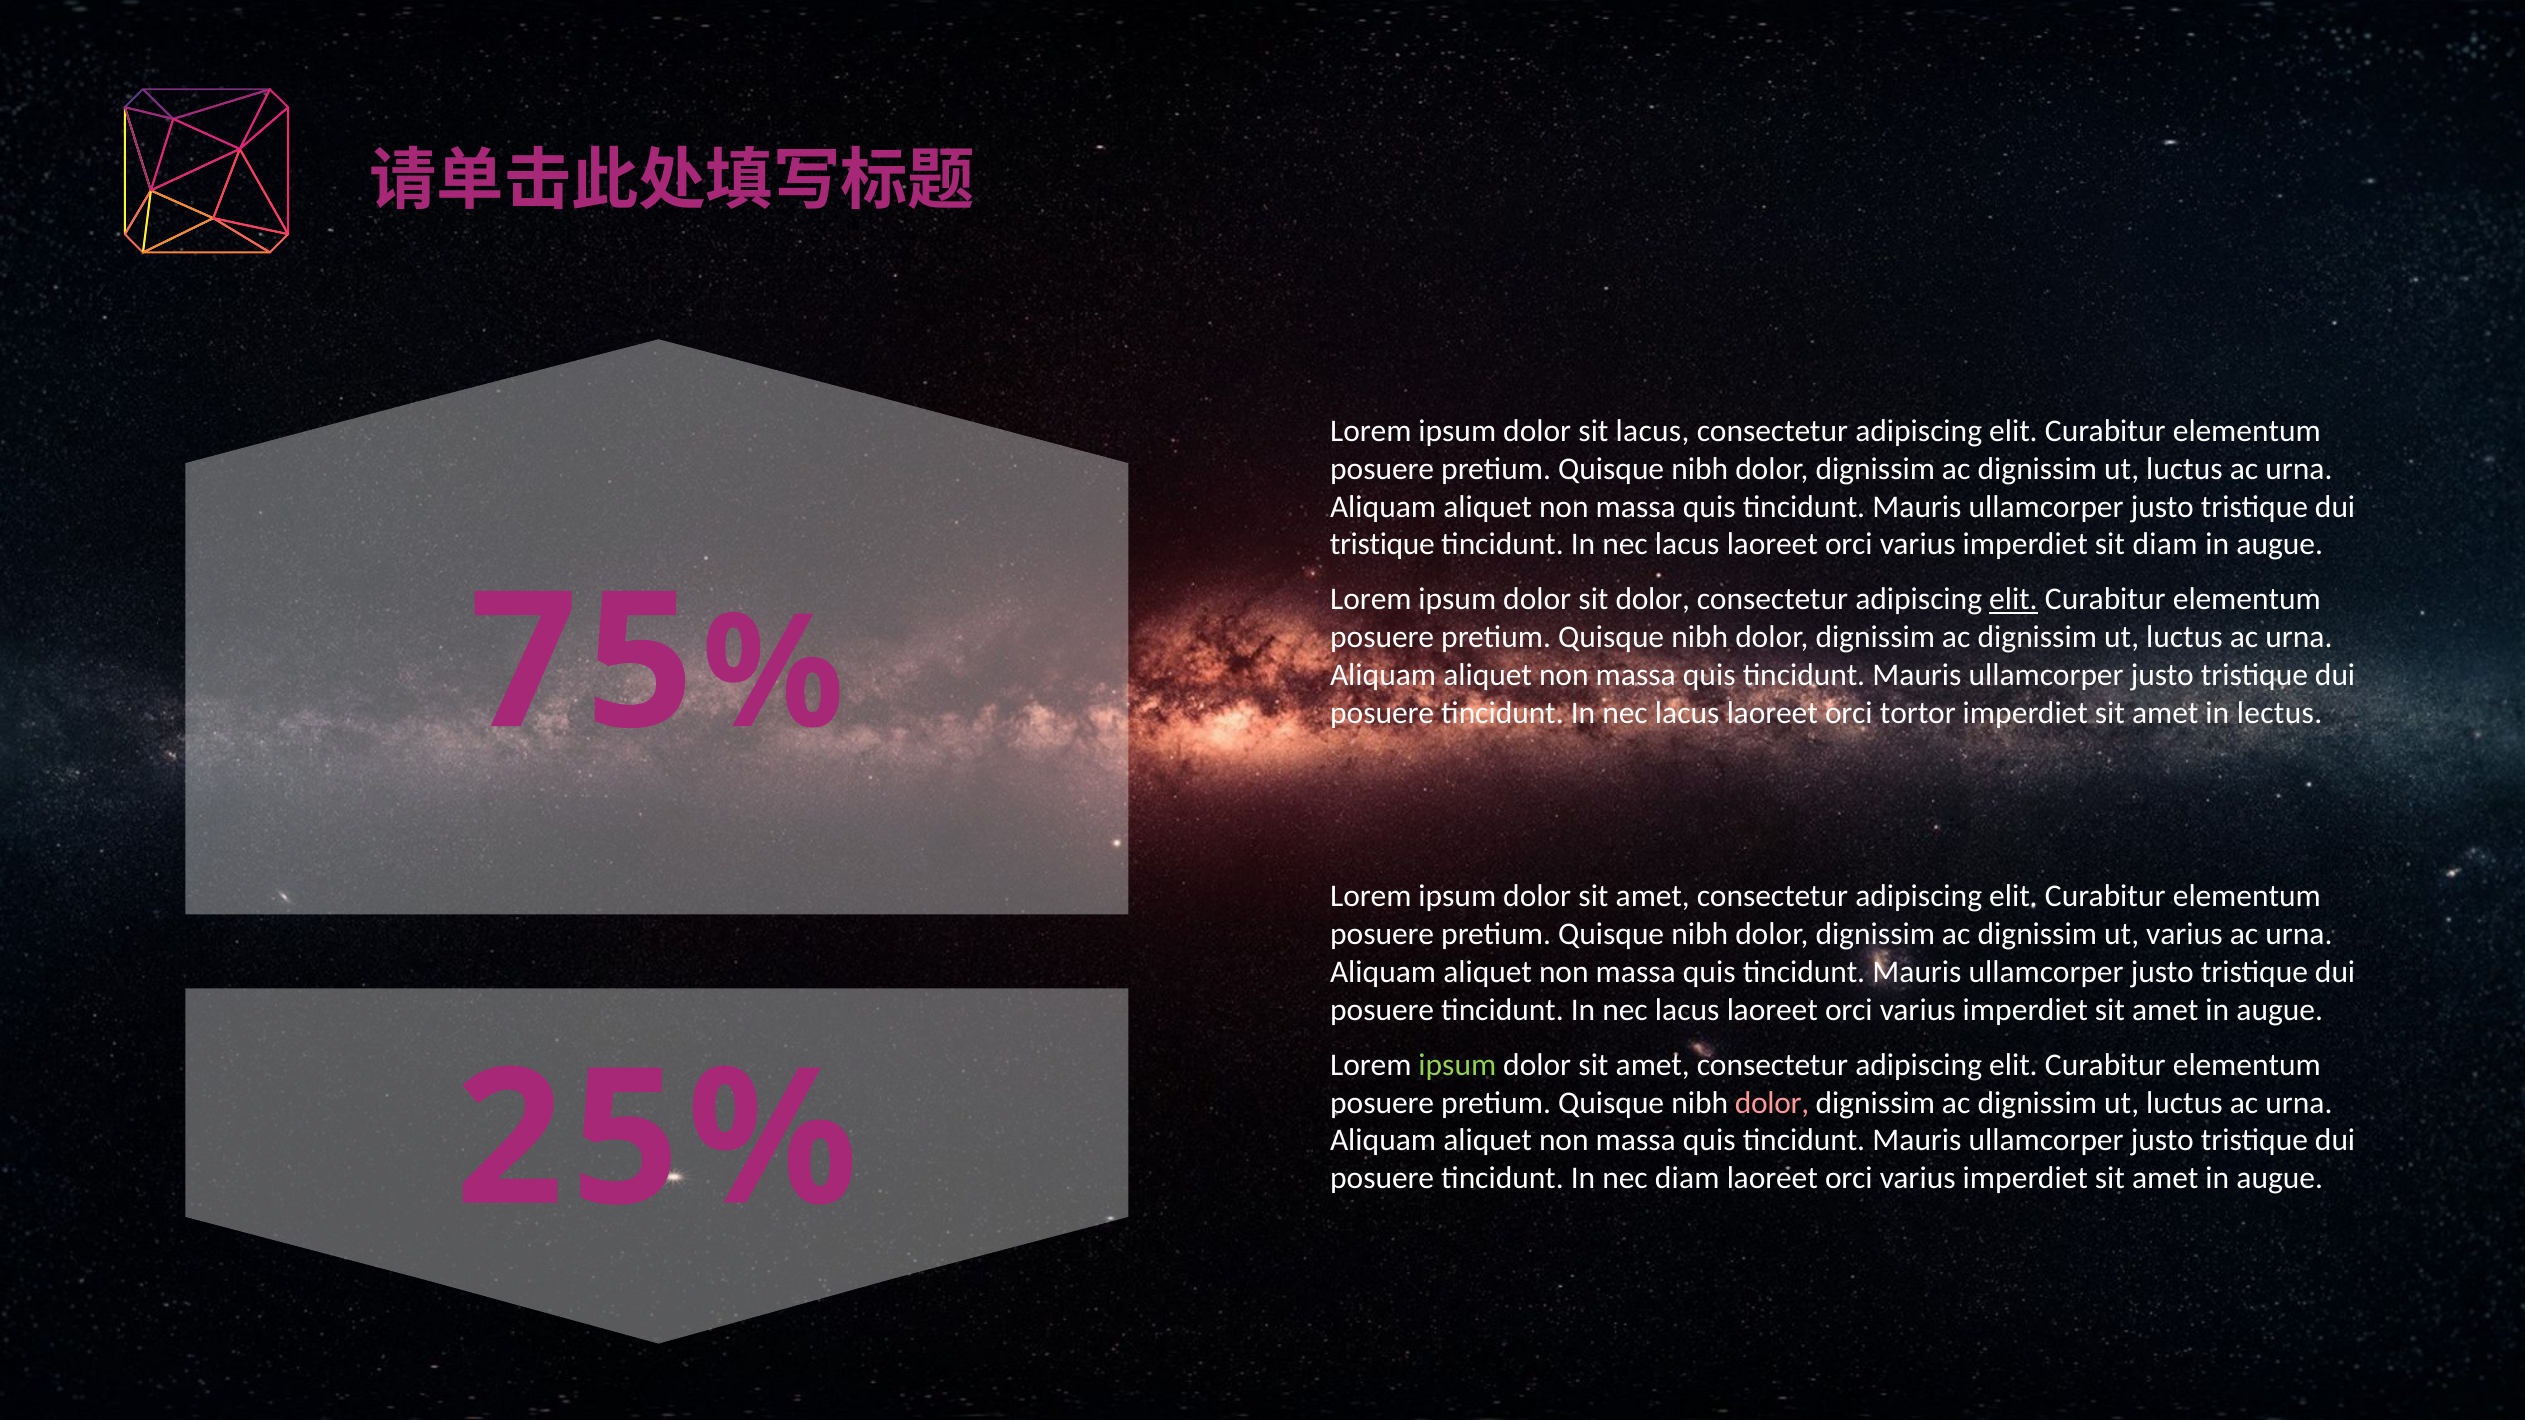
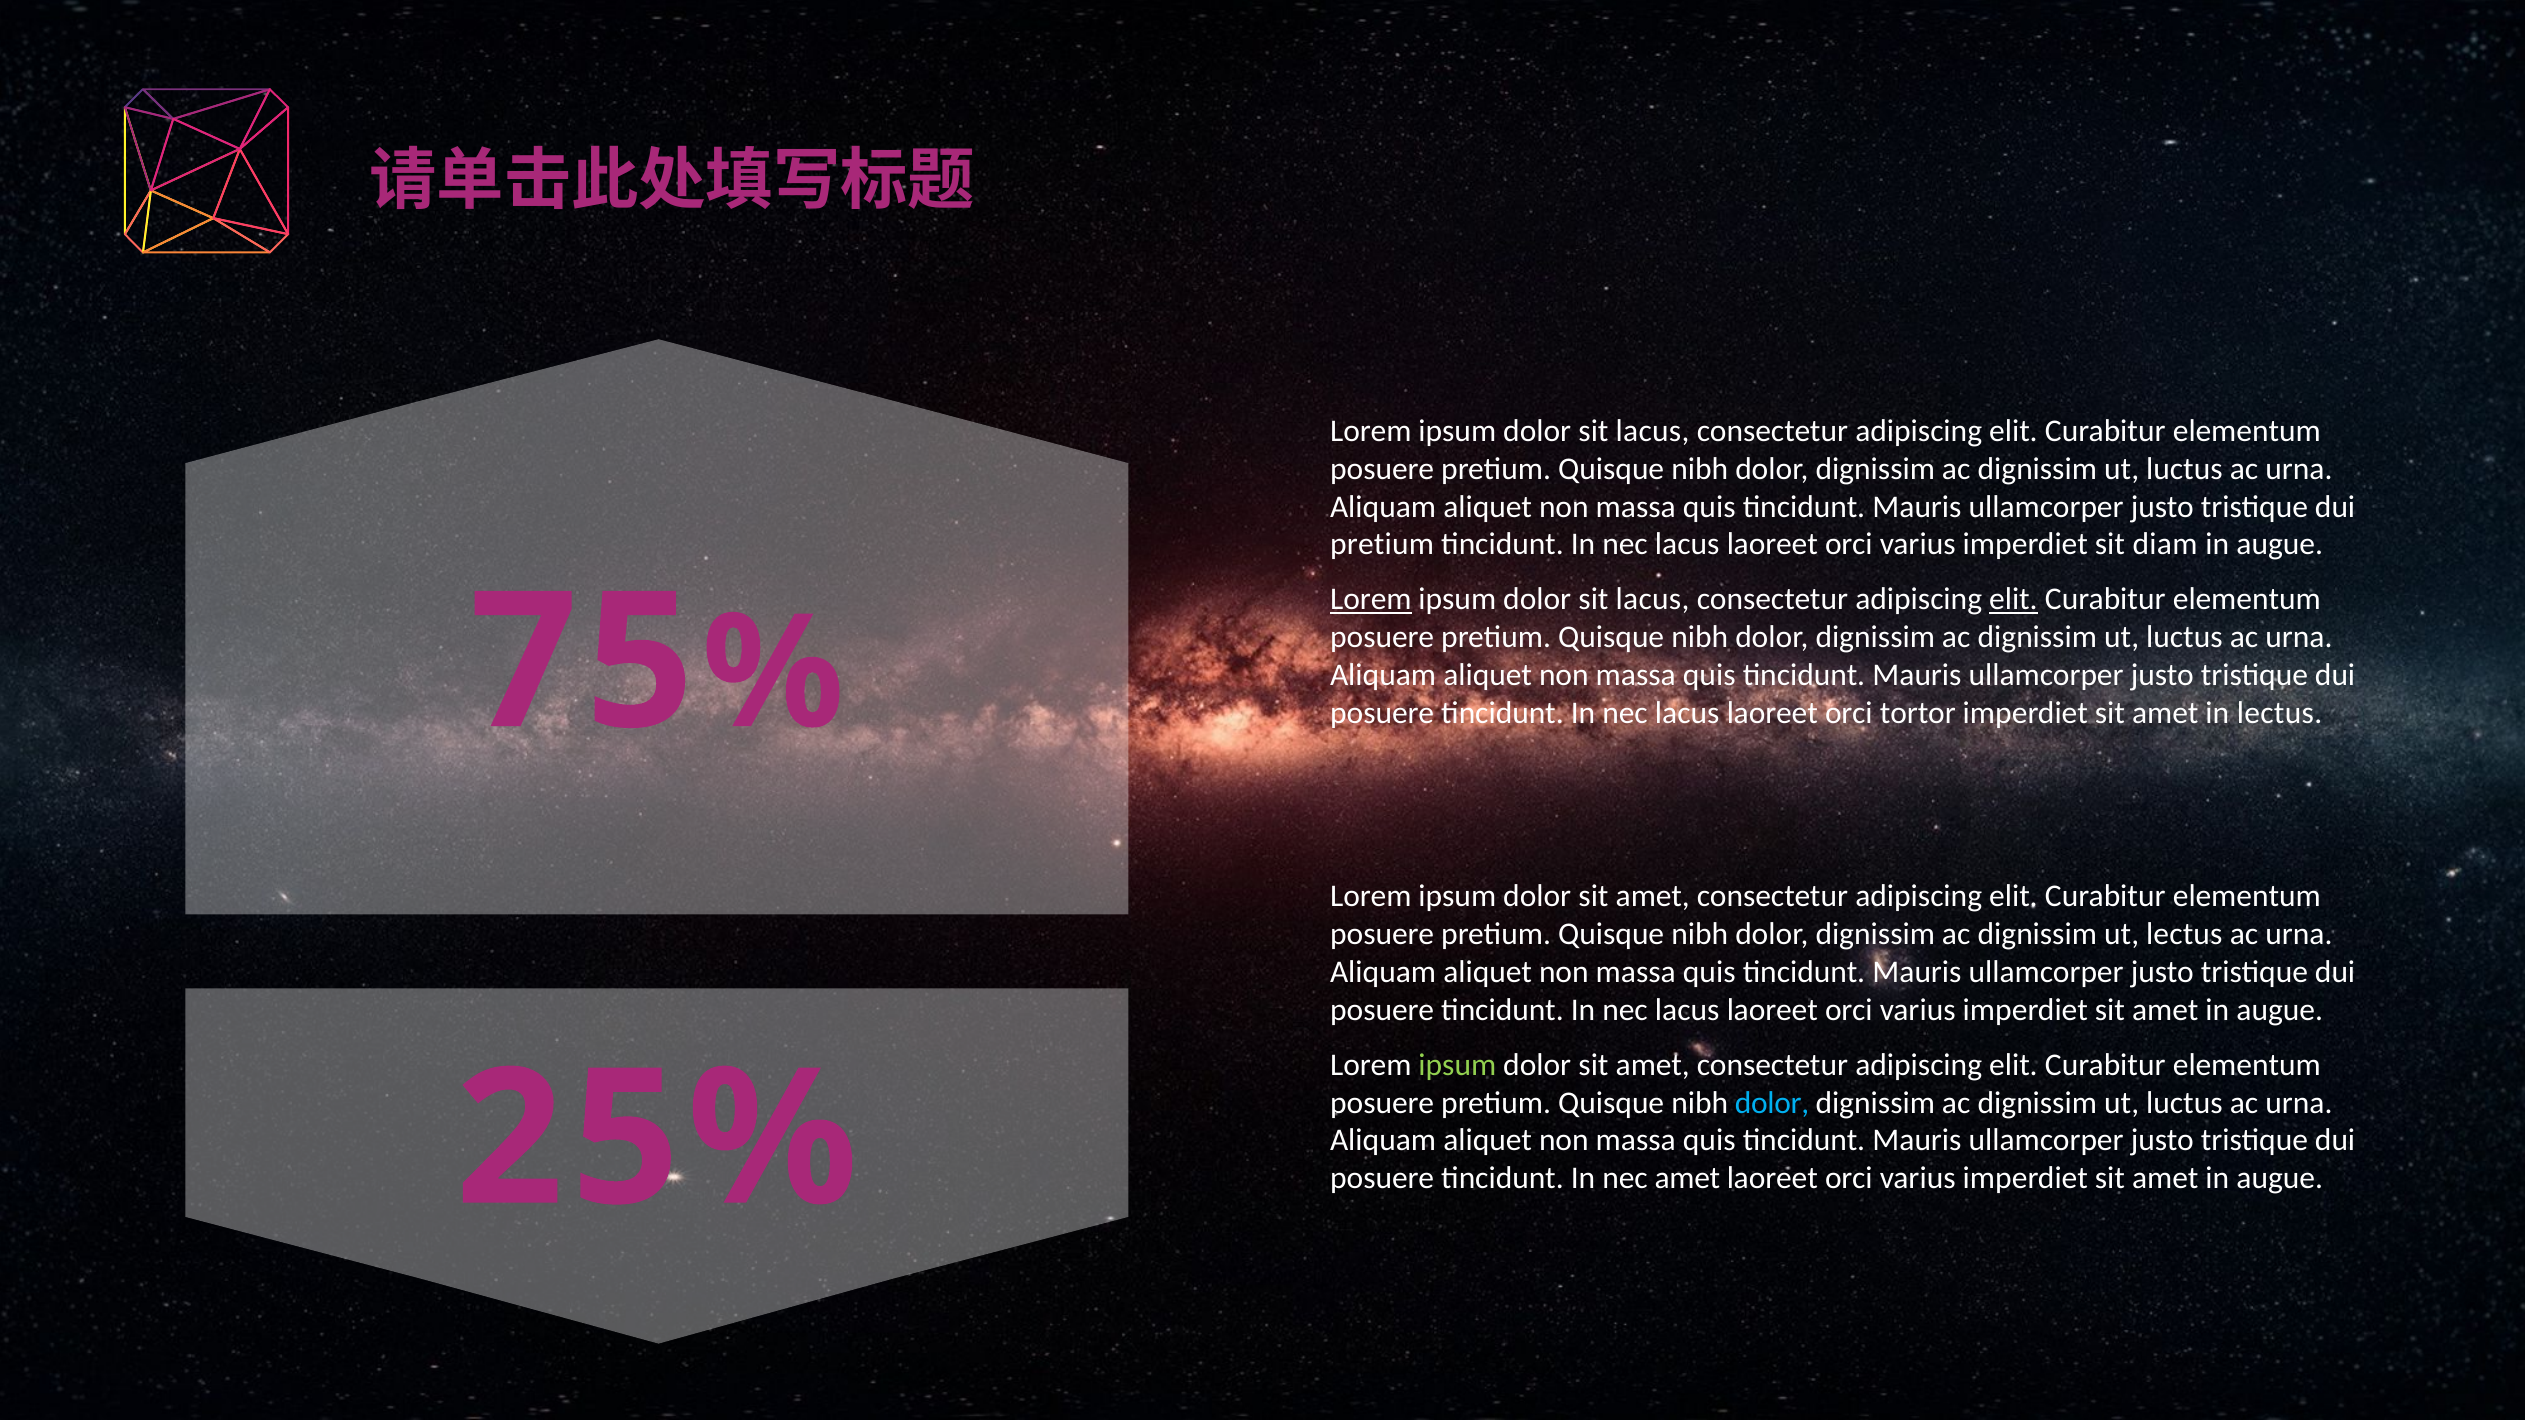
tristique: tristique -> pretium (1382, 545)
Lorem underline: none -> present (1371, 600)
dolor: dolor -> lacus (1652, 600)
ut varius: varius -> lectus (2184, 934)
dolor colour: pink -> light blue (1772, 1103)
nec diam: diam -> amet (1687, 1179)
